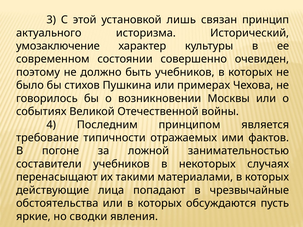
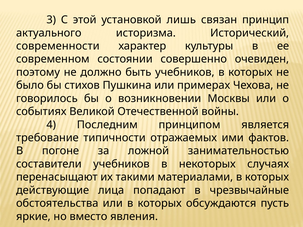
умозаключение: умозаключение -> современности (58, 46)
сводки: сводки -> вместо (88, 217)
